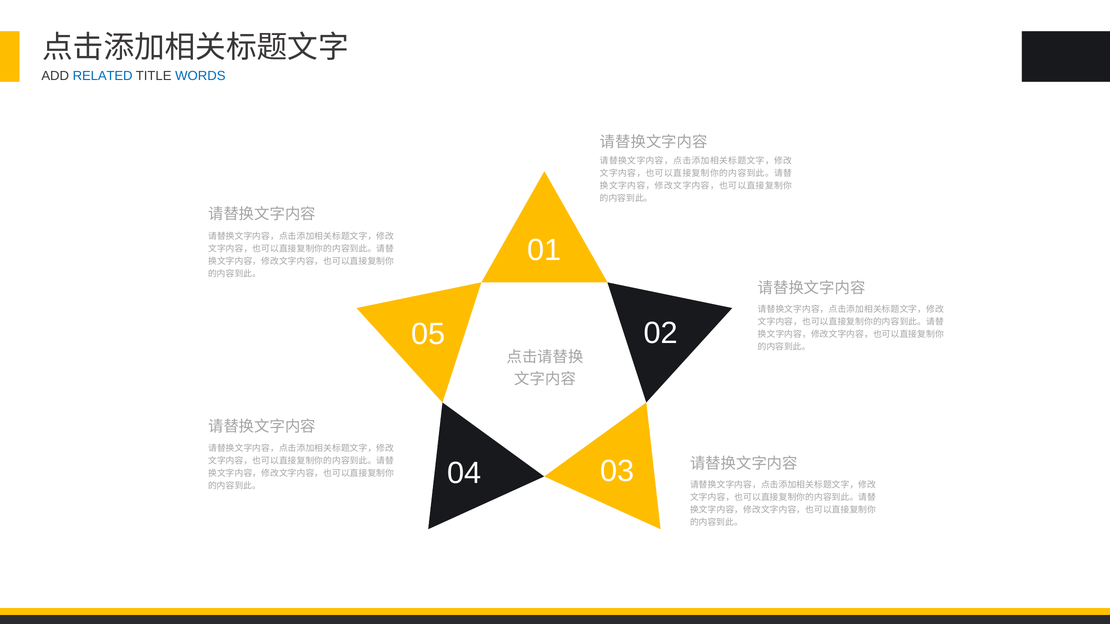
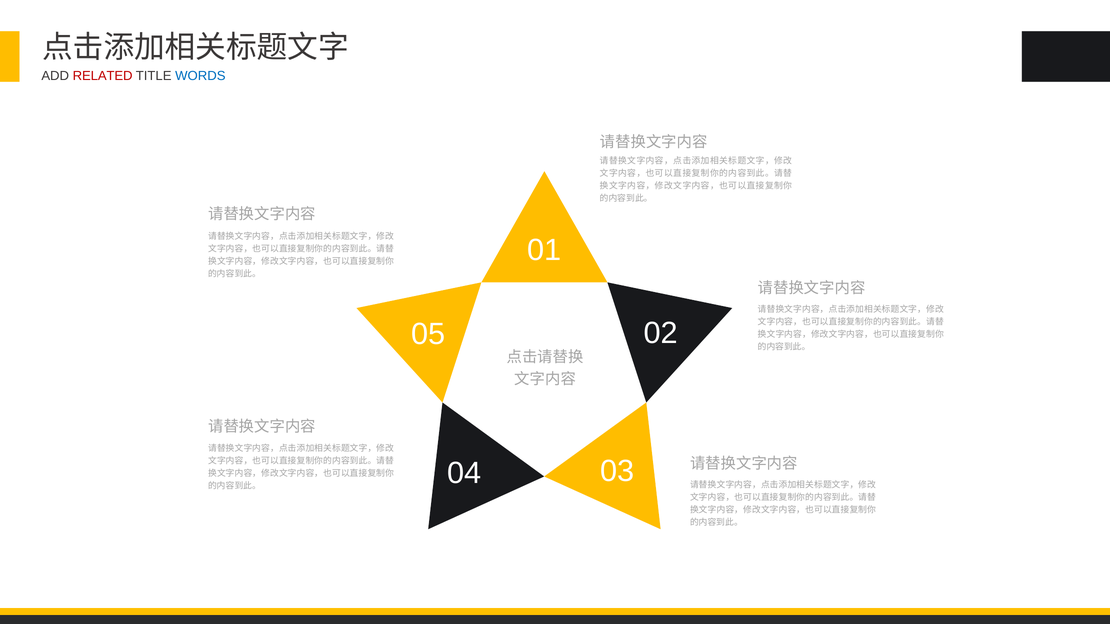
RELATED colour: blue -> red (103, 76)
